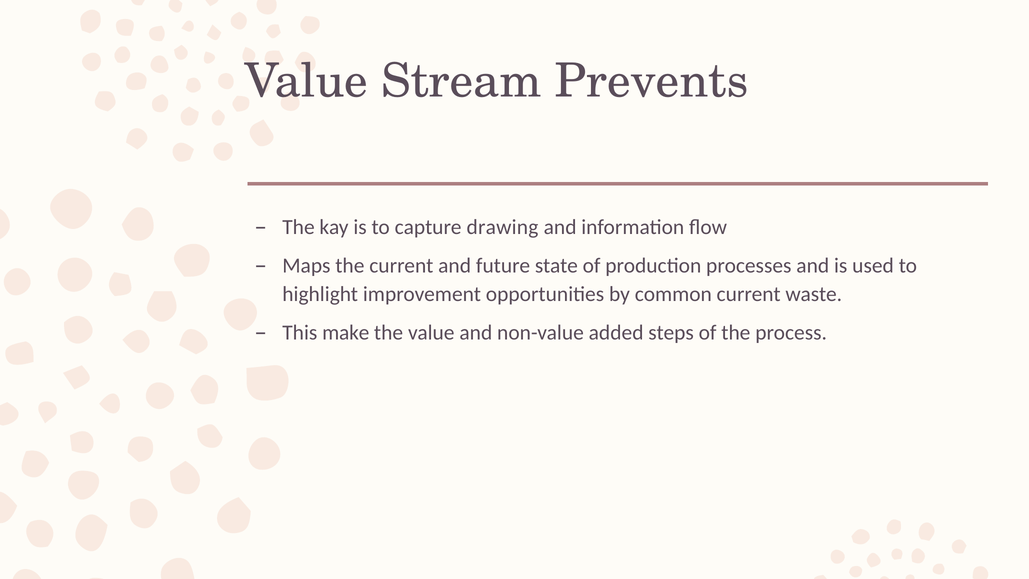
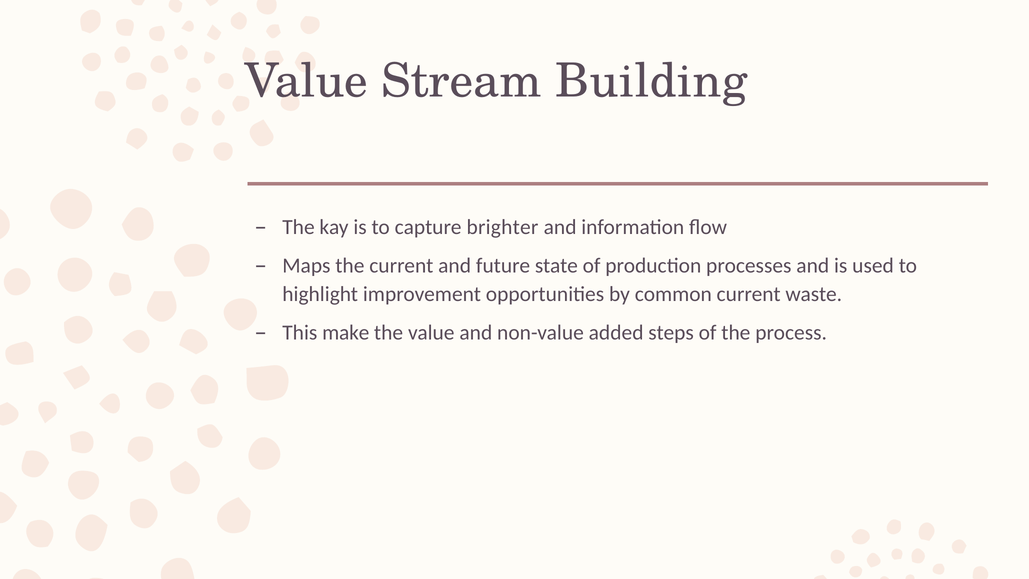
Prevents: Prevents -> Building (651, 81)
drawing: drawing -> brighter (502, 227)
